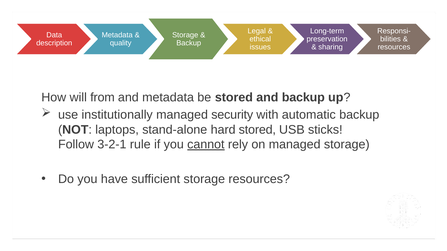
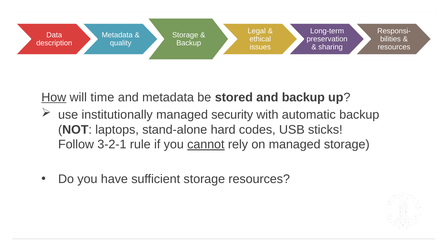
How underline: none -> present (54, 98)
from: from -> time (102, 98)
hard stored: stored -> codes (257, 130)
